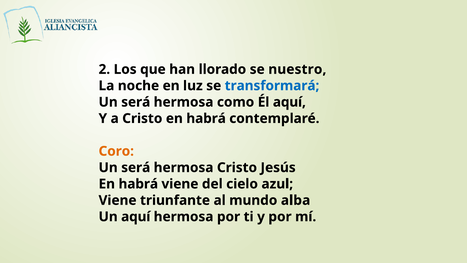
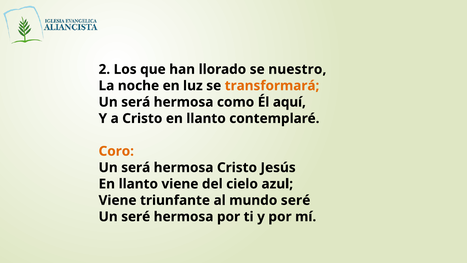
transformará colour: blue -> orange (272, 86)
Cristo en habrá: habrá -> llanto (206, 118)
habrá: habrá -> llanto (138, 184)
mundo alba: alba -> seré (296, 200)
Un aquí: aquí -> seré (136, 216)
